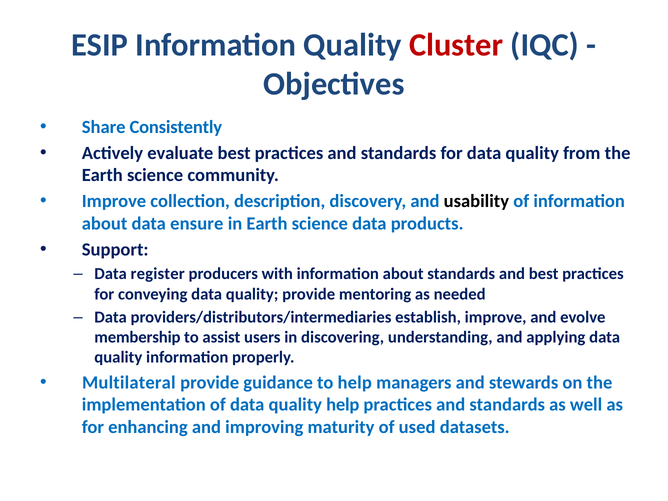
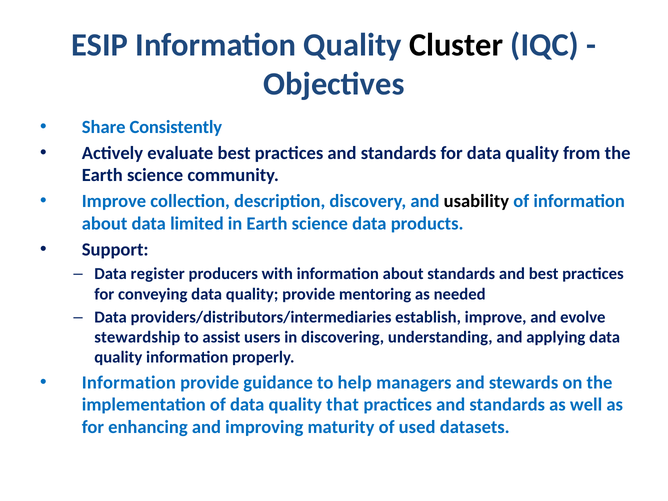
Cluster colour: red -> black (456, 45)
ensure: ensure -> limited (197, 224)
membership: membership -> stewardship (137, 337)
Multilateral: Multilateral -> Information (129, 382)
quality help: help -> that (343, 405)
